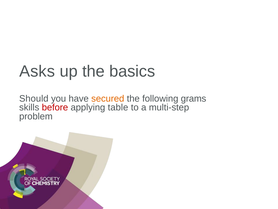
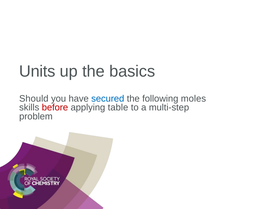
Asks: Asks -> Units (37, 71)
secured colour: orange -> blue (108, 98)
grams: grams -> moles (193, 98)
